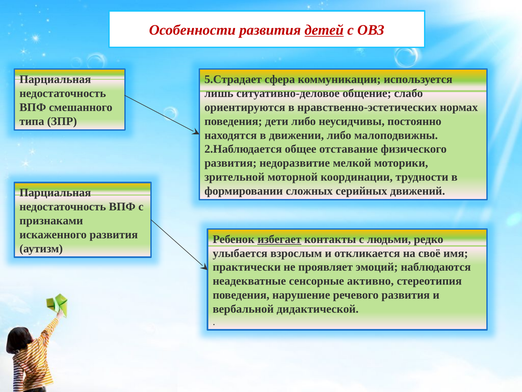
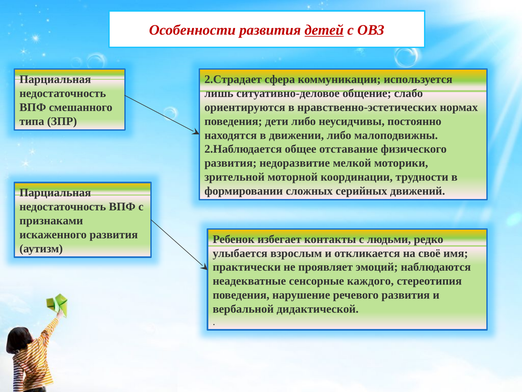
5.Страдает: 5.Страдает -> 2.Страдает (233, 79)
избегает underline: present -> none (279, 239)
активно: активно -> каждого (370, 281)
